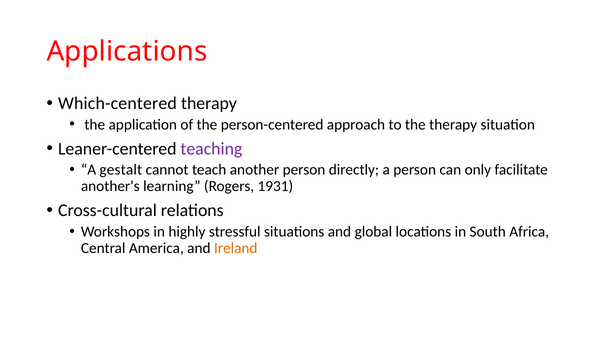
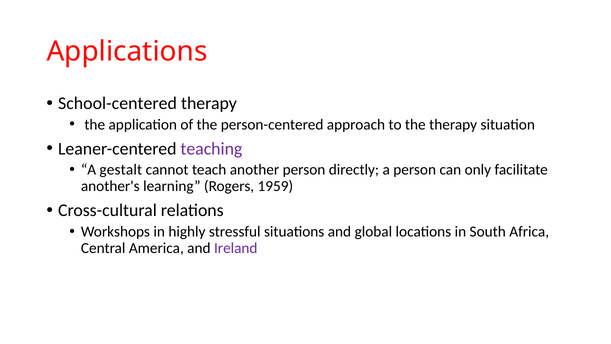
Which-centered: Which-centered -> School-centered (118, 103)
1931: 1931 -> 1959 (275, 186)
Ireland colour: orange -> purple (236, 248)
